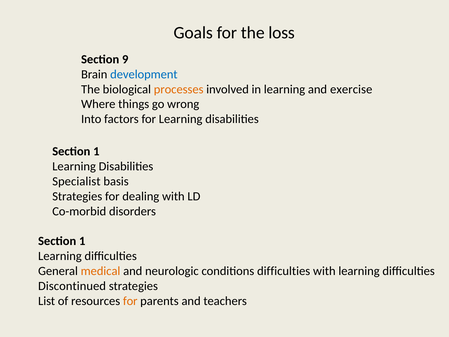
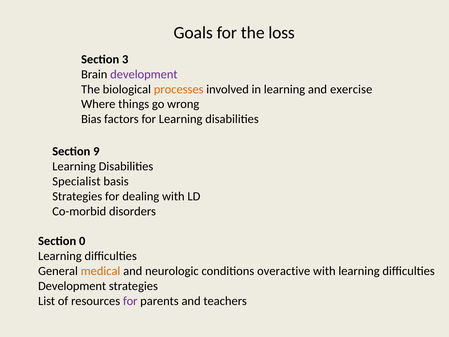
9: 9 -> 3 (125, 59)
development colour: blue -> purple (144, 74)
Into: Into -> Bias (91, 119)
1: 1 -> 9 (96, 151)
1: 1 -> 0 (82, 241)
conditions difficulties: difficulties -> overactive (284, 271)
Discontinued: Discontinued -> Development (72, 286)
for colour: orange -> purple (130, 301)
